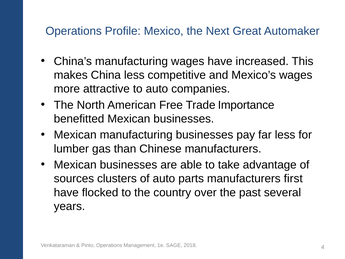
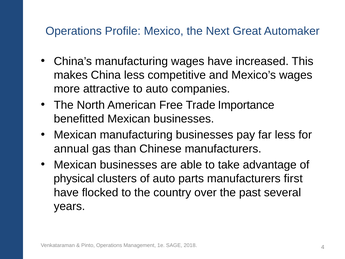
lumber: lumber -> annual (71, 149)
sources: sources -> physical (74, 178)
